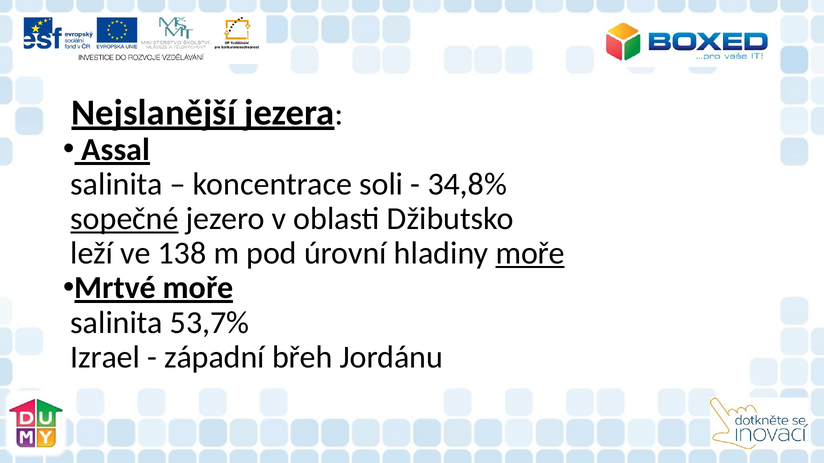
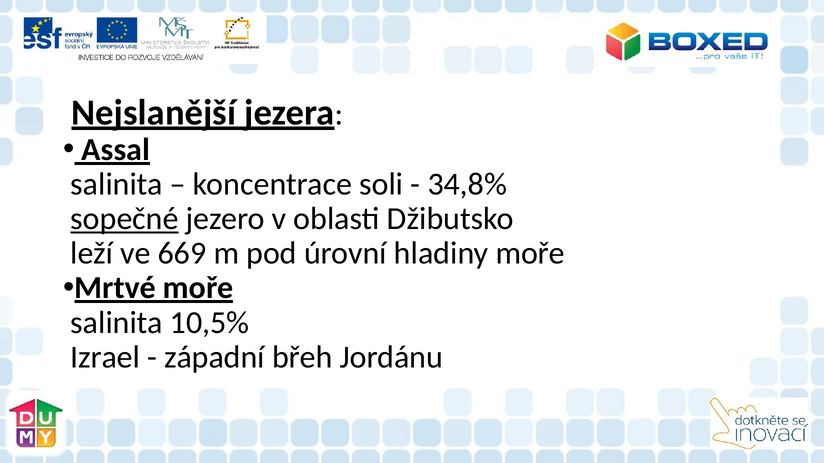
138: 138 -> 669 (182, 254)
moře underline: present -> none (530, 254)
53,7%: 53,7% -> 10,5% (210, 323)
